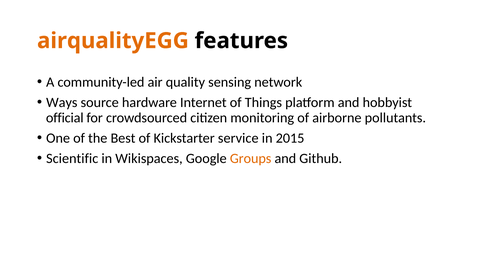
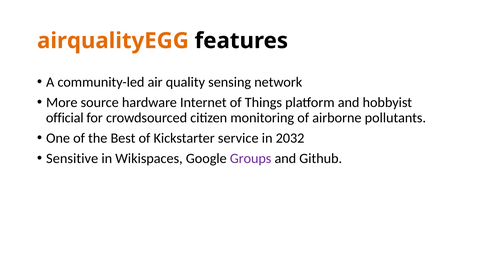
Ways: Ways -> More (62, 103)
2015: 2015 -> 2032 (290, 138)
Scientific: Scientific -> Sensitive (72, 159)
Groups colour: orange -> purple (251, 159)
